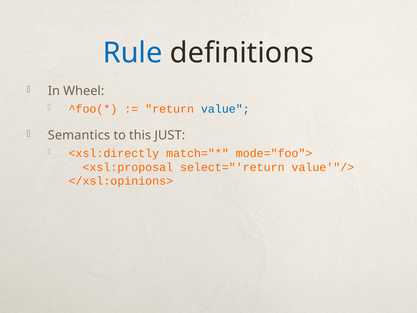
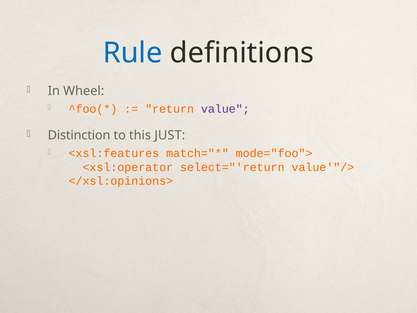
value colour: blue -> purple (225, 109)
Semantics: Semantics -> Distinction (79, 135)
<xsl:directly: <xsl:directly -> <xsl:features (114, 153)
<xsl:proposal: <xsl:proposal -> <xsl:operator (128, 167)
